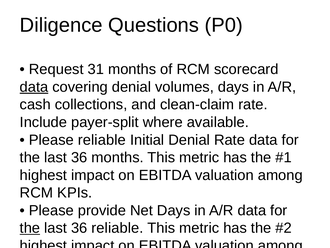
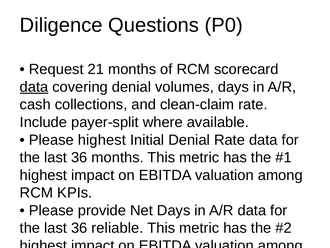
31: 31 -> 21 (96, 69)
Please reliable: reliable -> highest (102, 140)
the underline: present -> none (30, 228)
